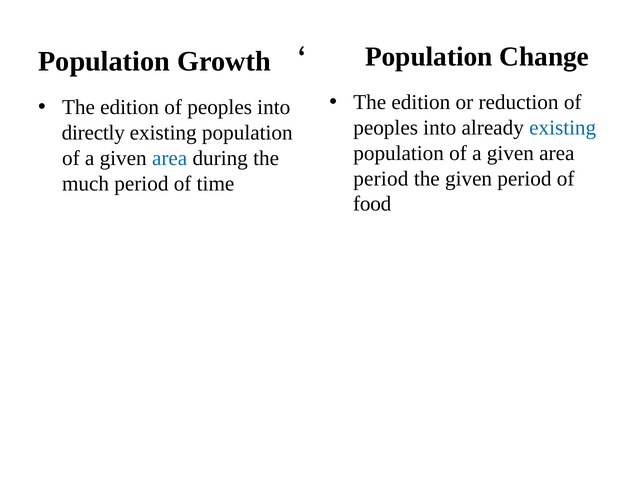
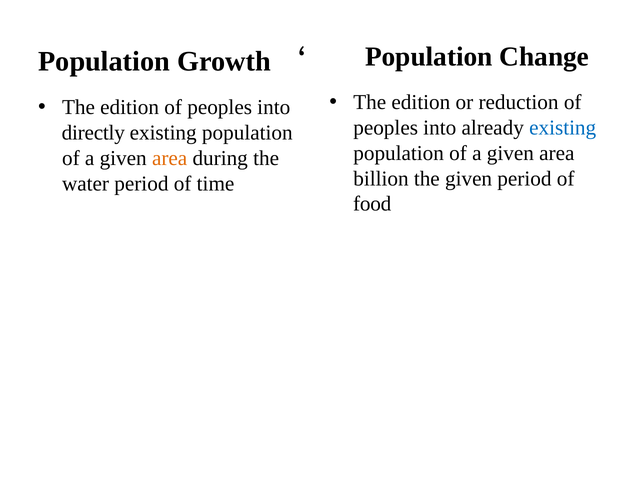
area colour: blue -> orange (170, 158)
period: period -> billion (381, 179)
much: much -> water (86, 184)
